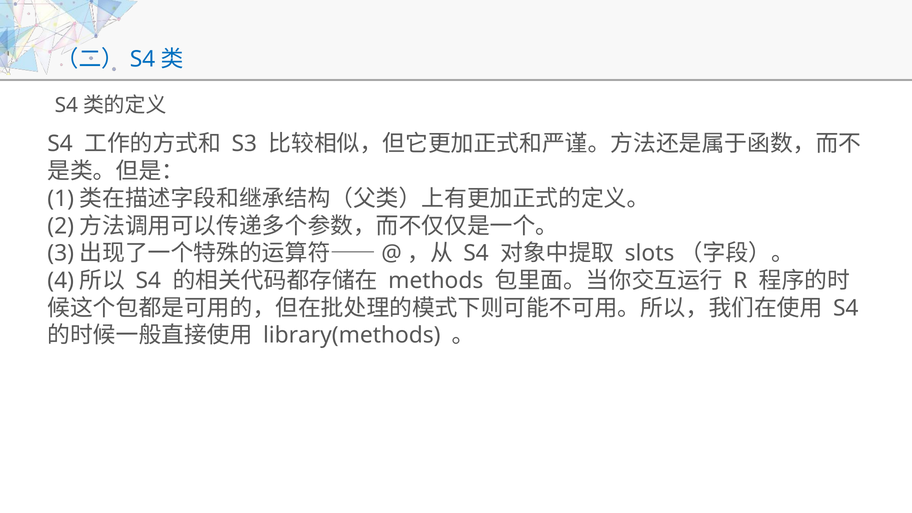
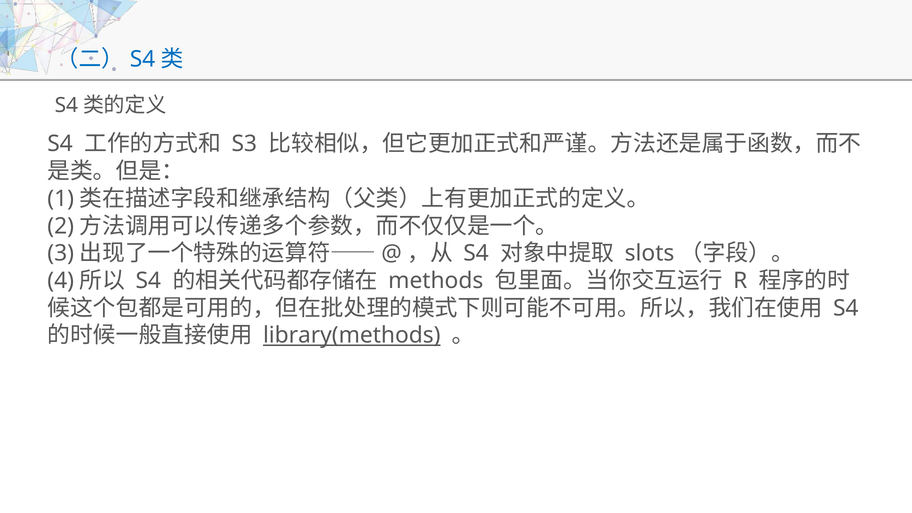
library(methods underline: none -> present (352, 335)
